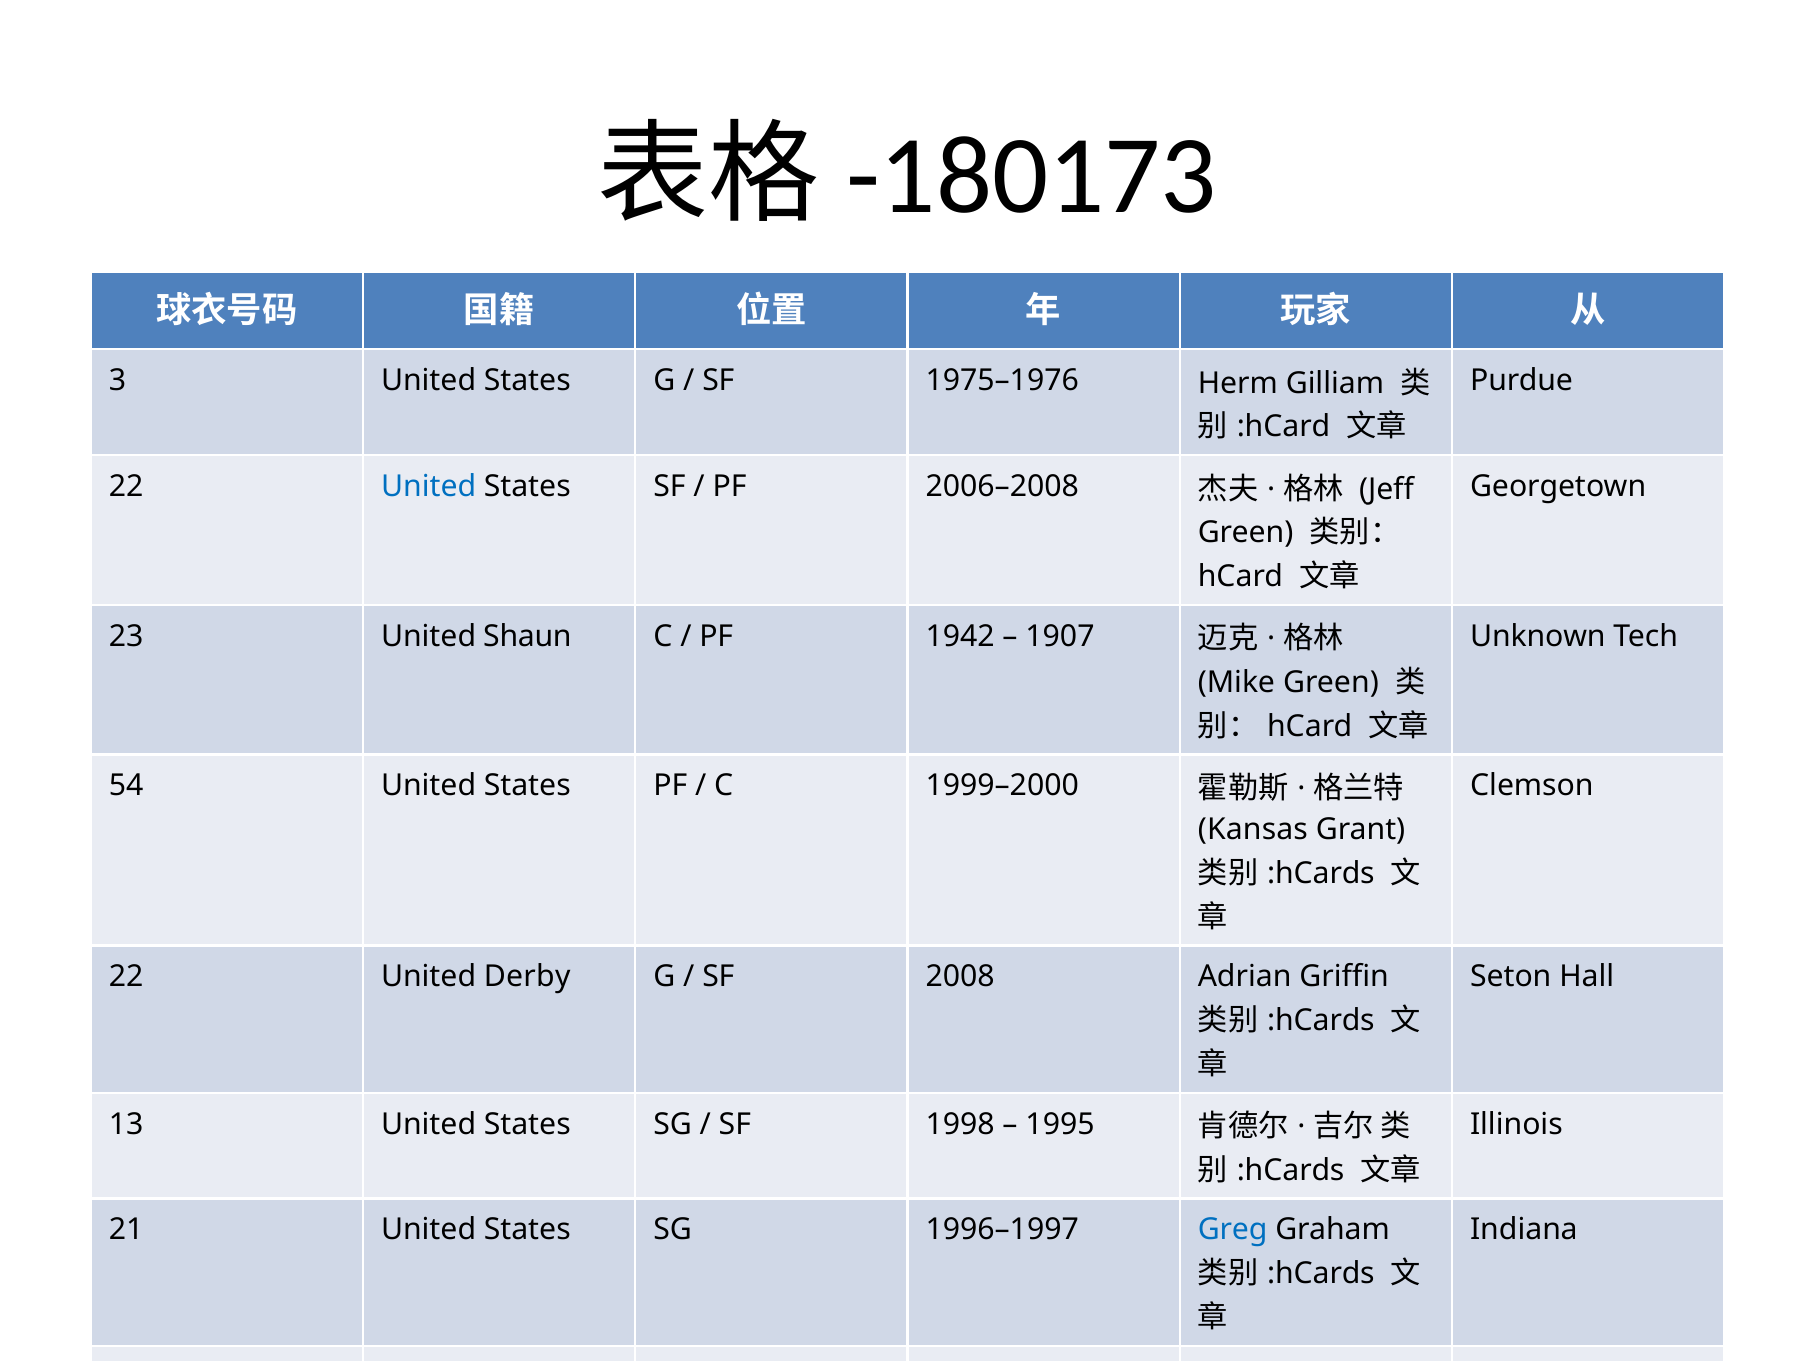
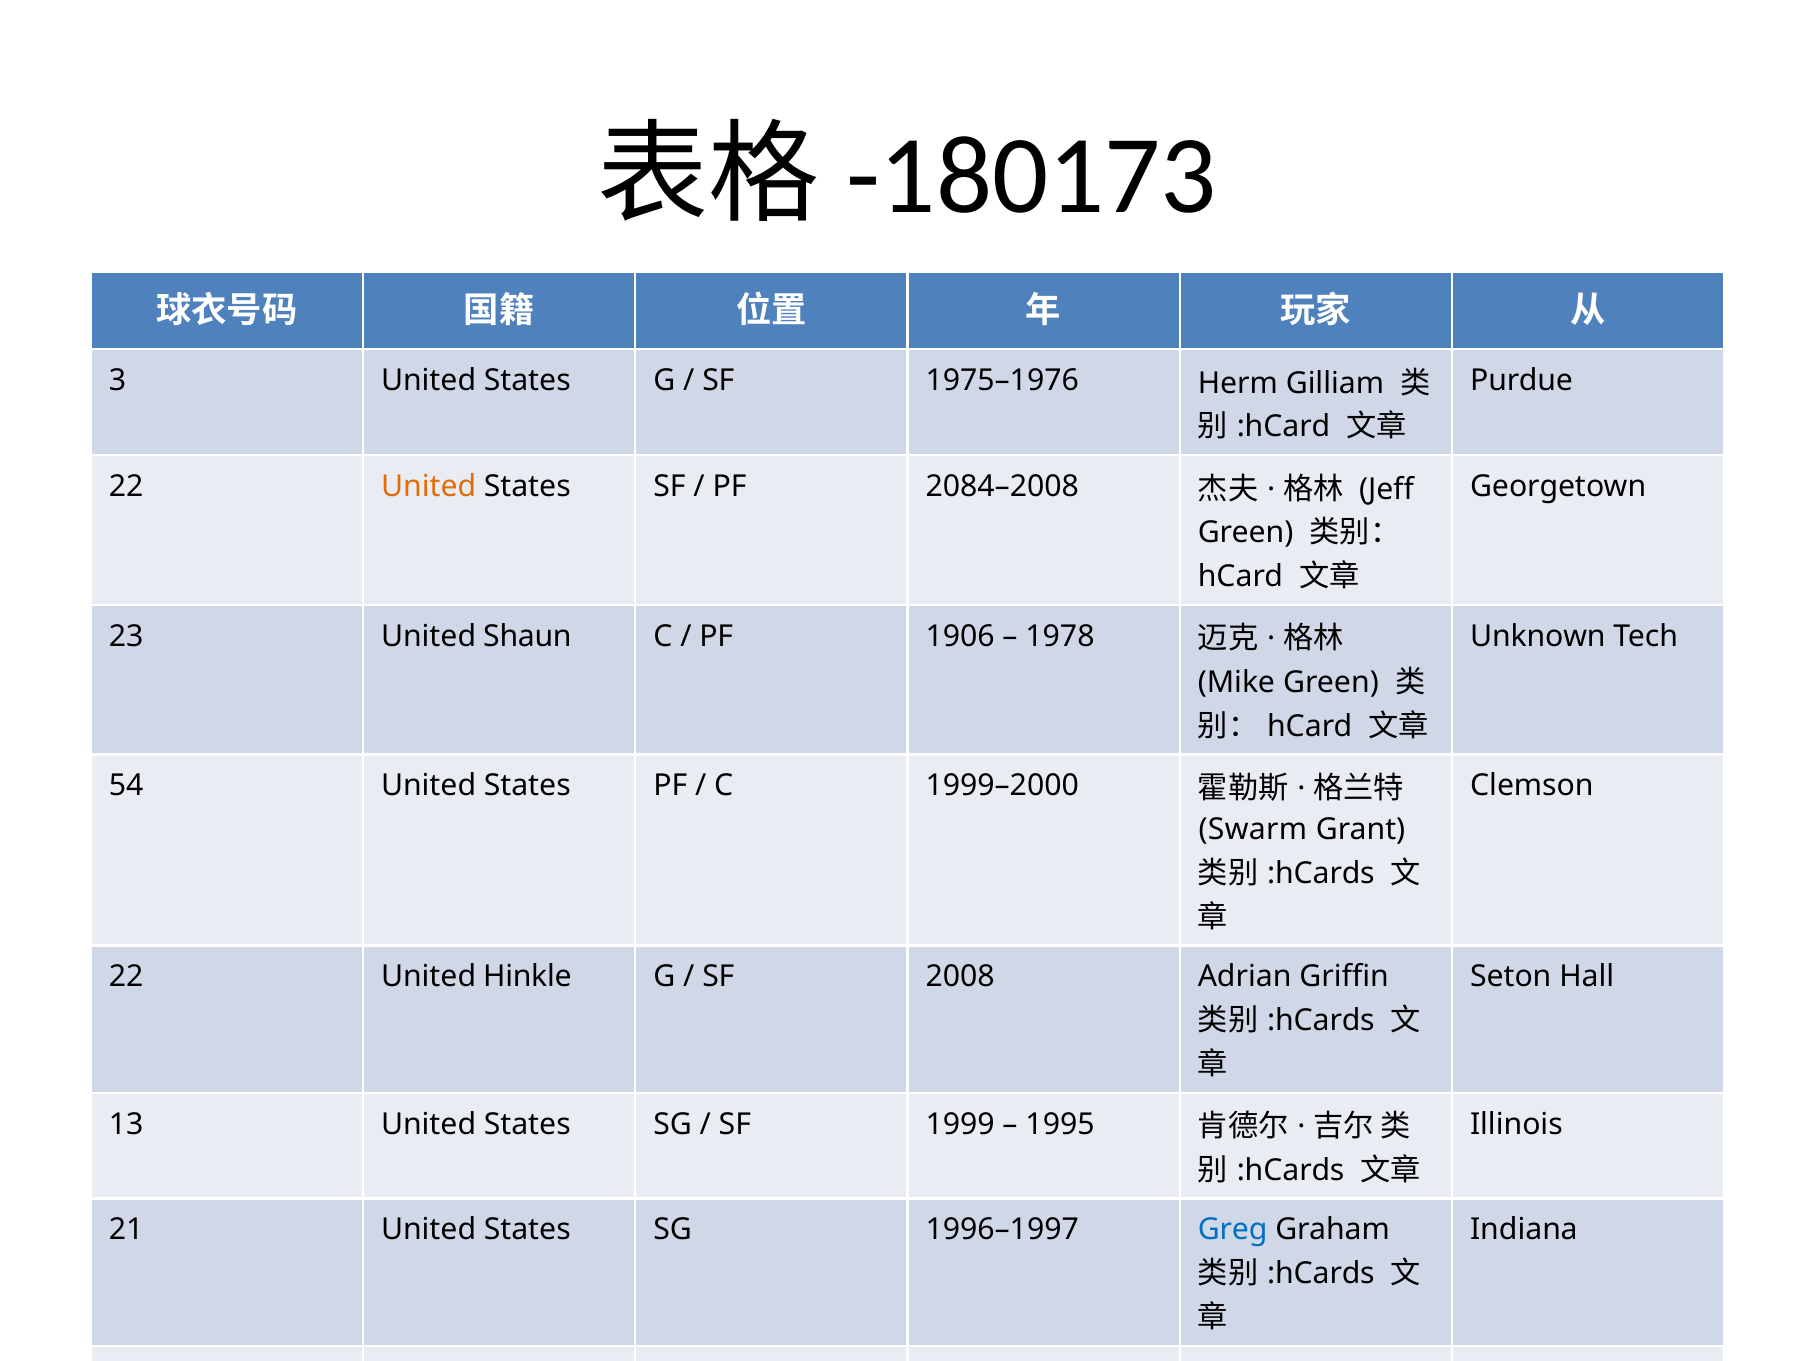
United colour: blue -> orange (429, 486)
2006–2008: 2006–2008 -> 2084–2008 (1002, 486)
1942: 1942 -> 1906 (960, 636)
1907: 1907 -> 1978 (1060, 636)
Kansas: Kansas -> Swarm (1253, 830)
Derby: Derby -> Hinkle (527, 977)
1998: 1998 -> 1999 (960, 1124)
